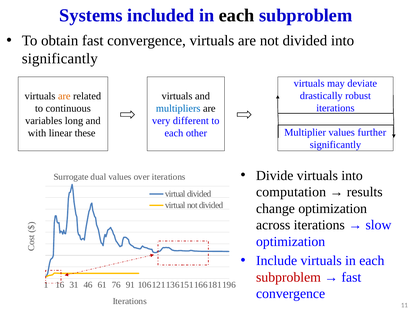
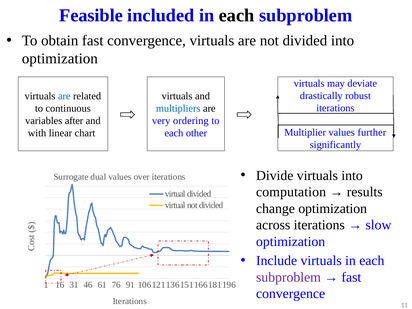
Systems: Systems -> Feasible (91, 15)
significantly: significantly -> optimization (60, 59)
are colour: orange -> blue (64, 96)
long: long -> after (74, 121)
different: different -> ordering (191, 121)
these: these -> chart (85, 133)
subproblem colour: red -> purple (288, 277)
